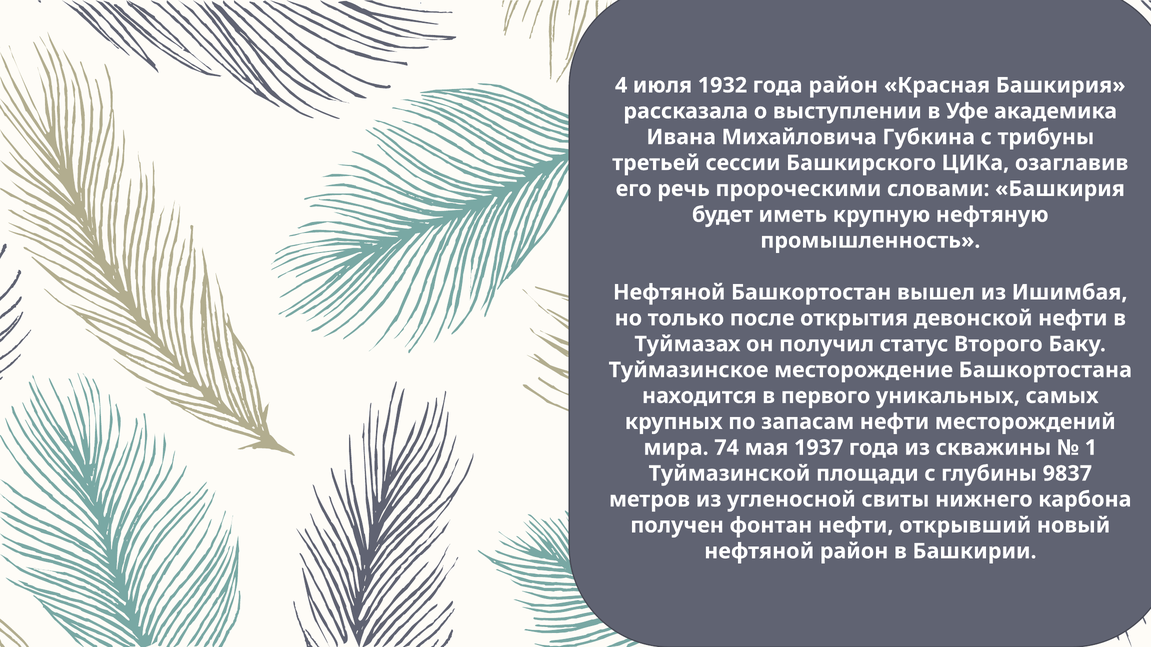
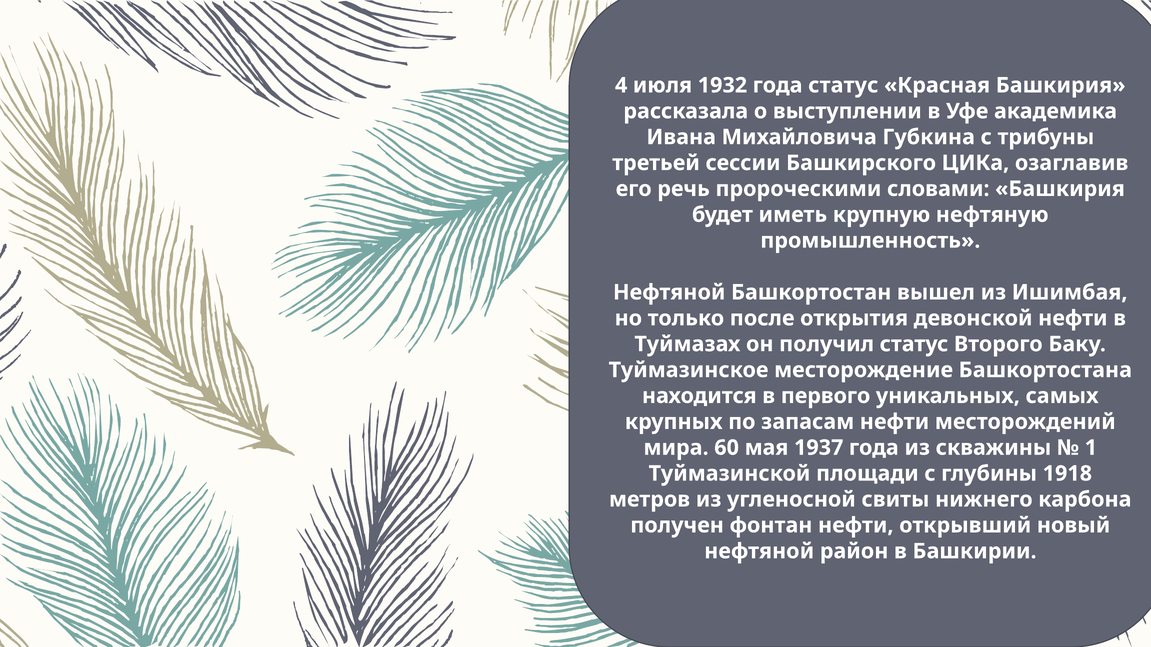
года район: район -> статус (843, 85)
74: 74 -> 60 (727, 448)
9837: 9837 -> 1918 (1067, 474)
